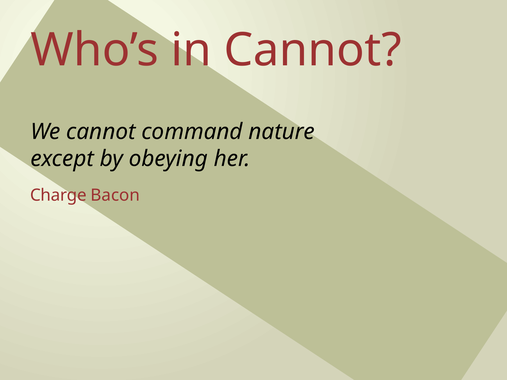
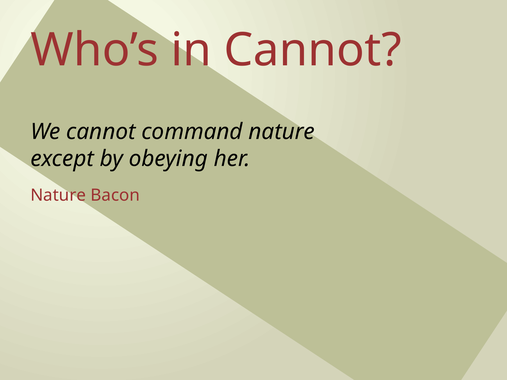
Charge: Charge -> Nature (58, 196)
